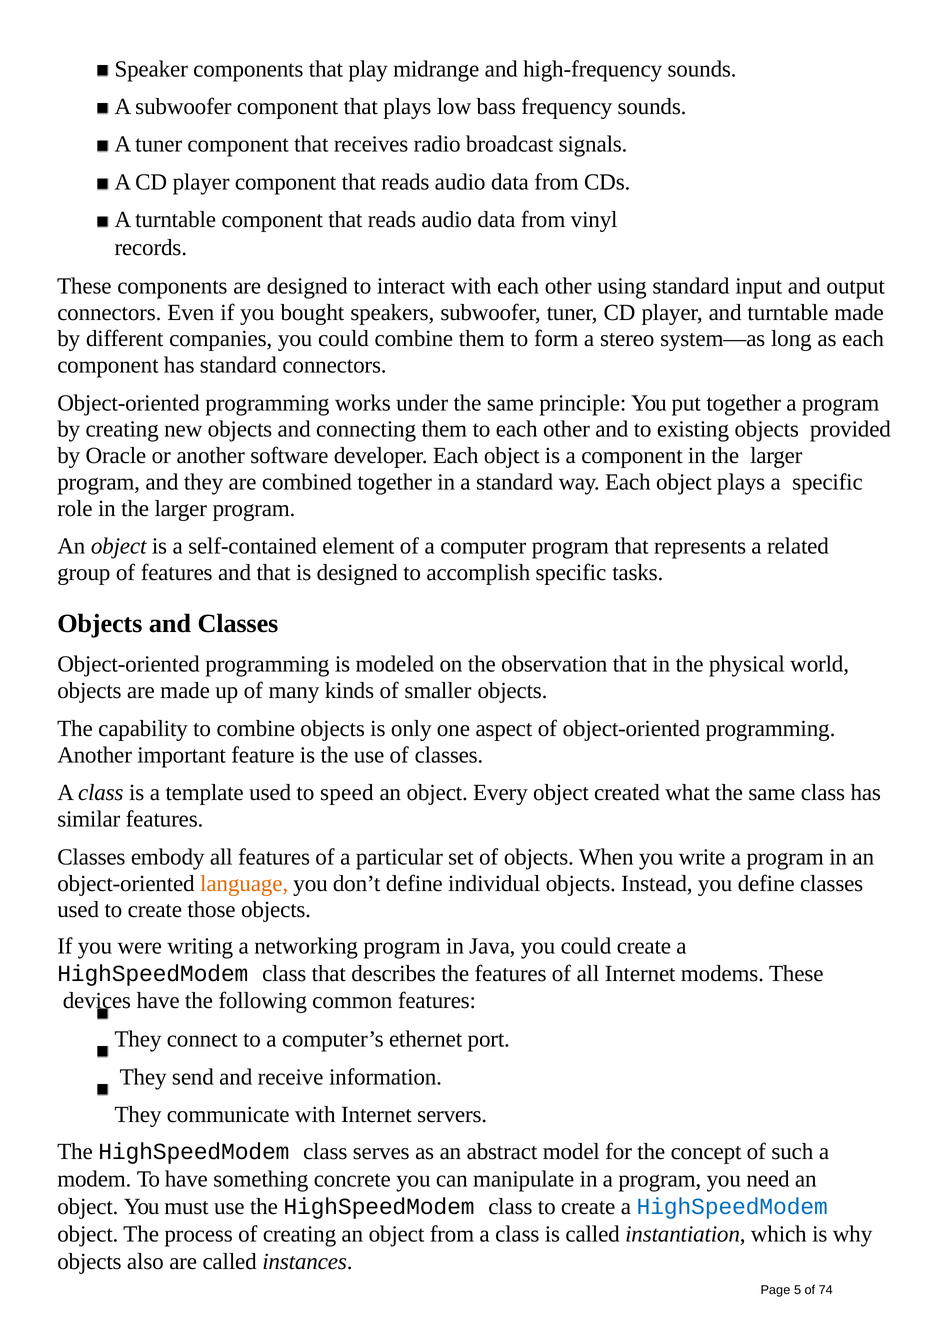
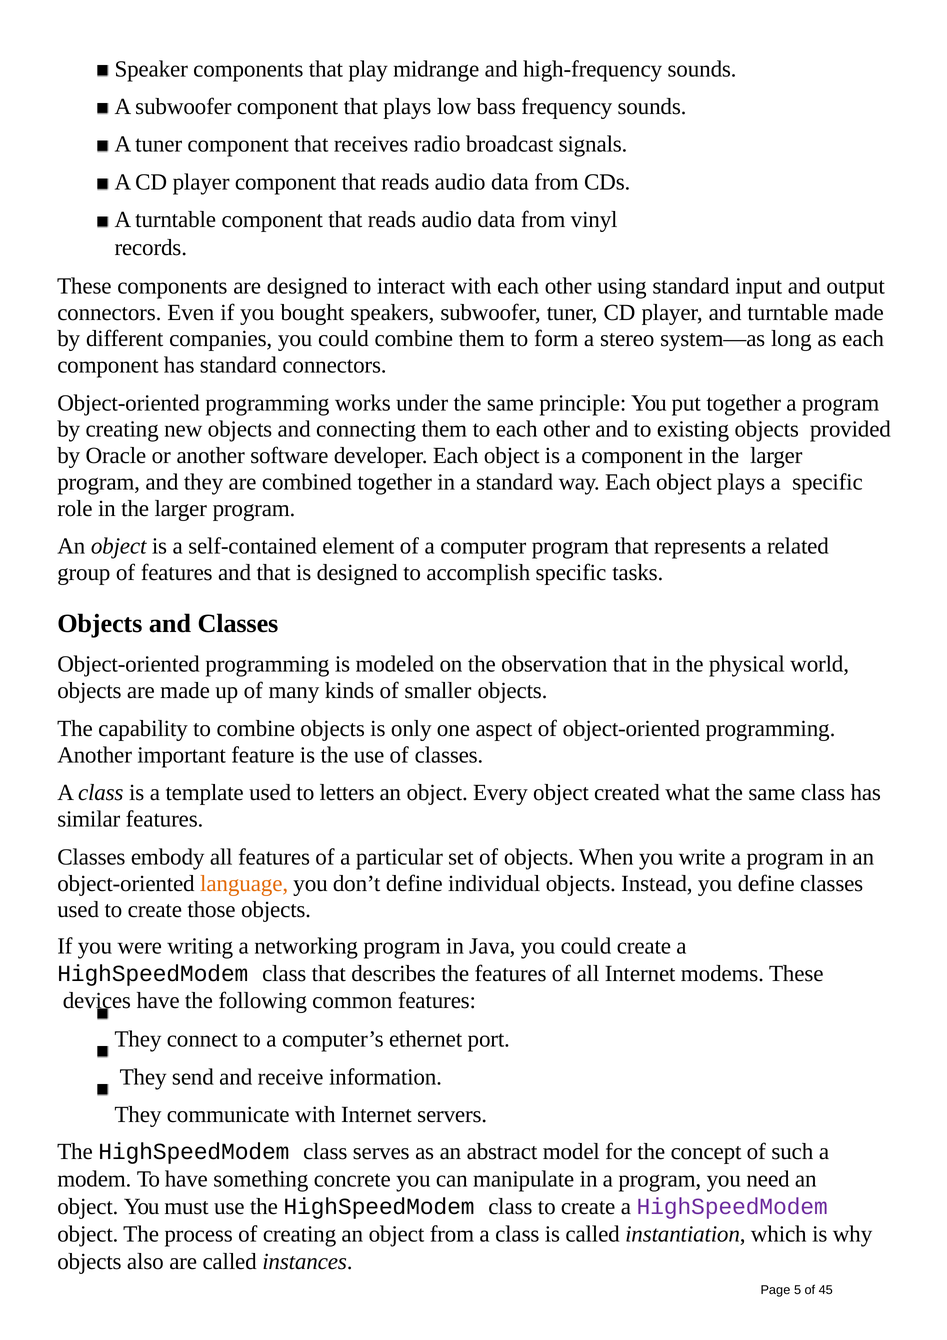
speed: speed -> letters (347, 793)
HighSpeedModem colour: blue -> purple (732, 1207)
74: 74 -> 45 (826, 1290)
